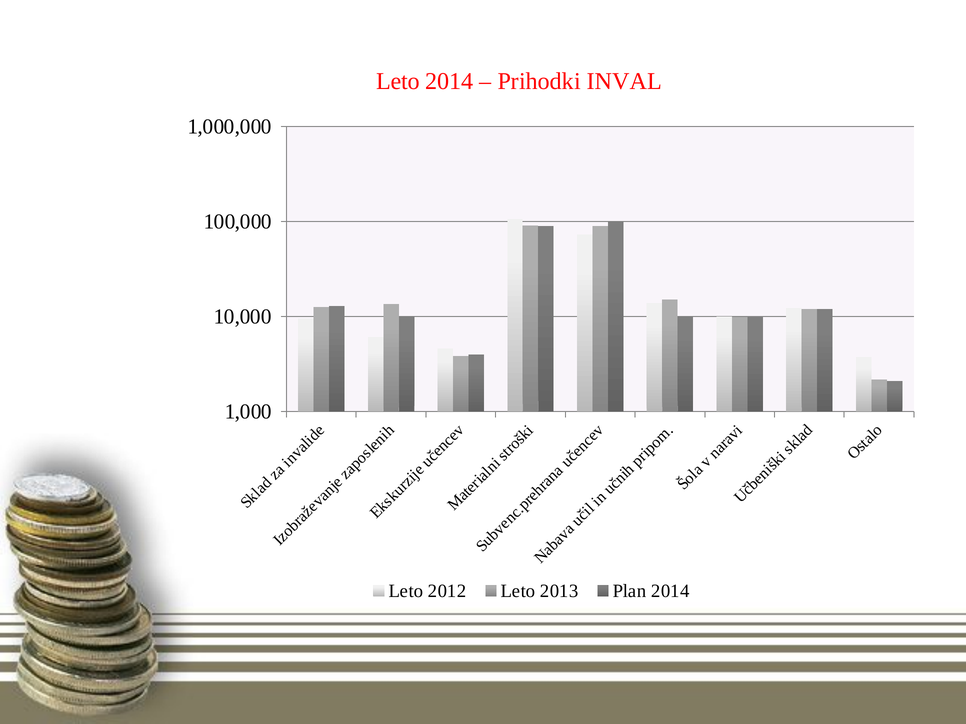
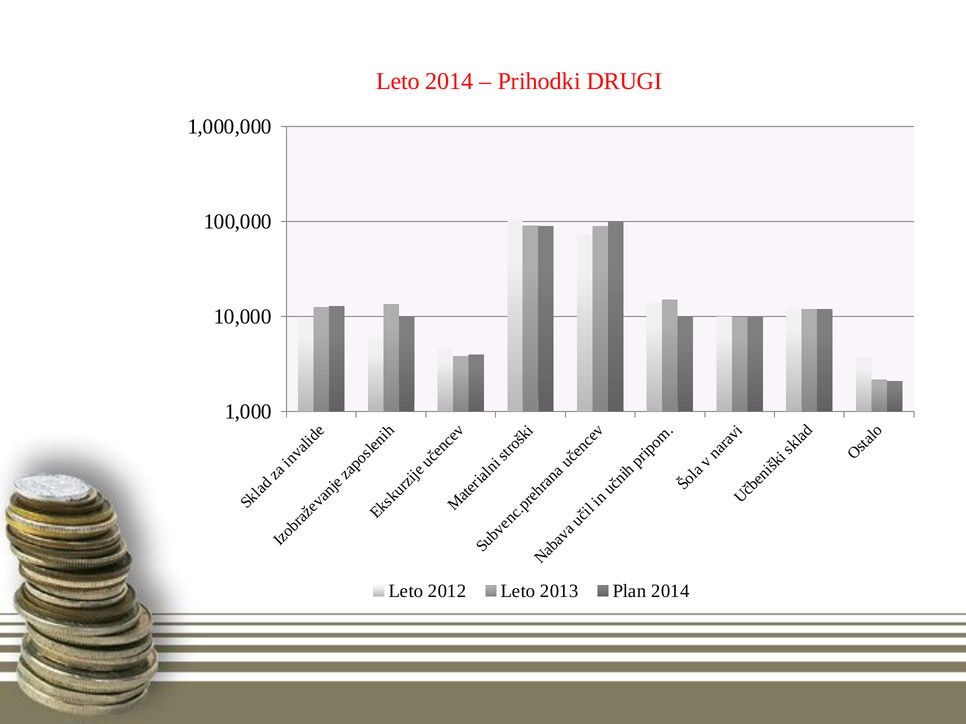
INVAL: INVAL -> DRUGI (624, 81)
